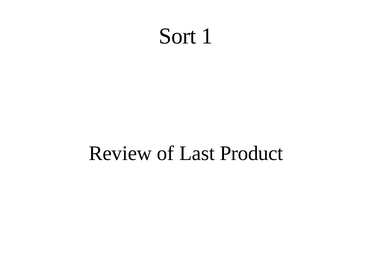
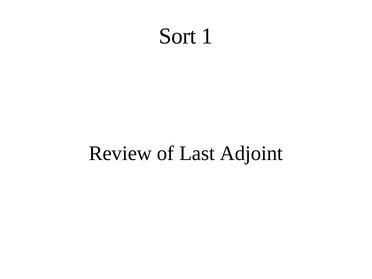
Product: Product -> Adjoint (251, 153)
